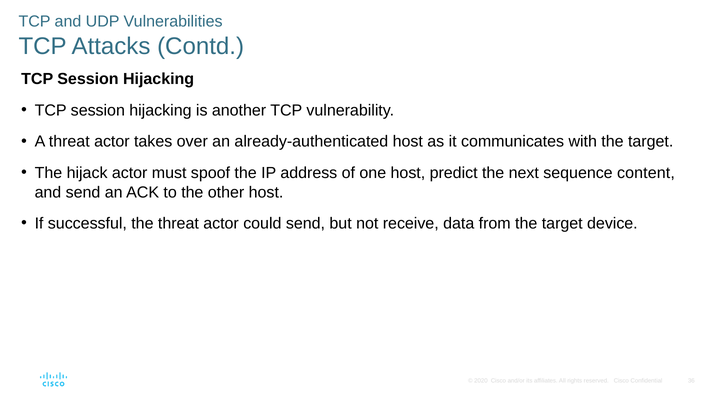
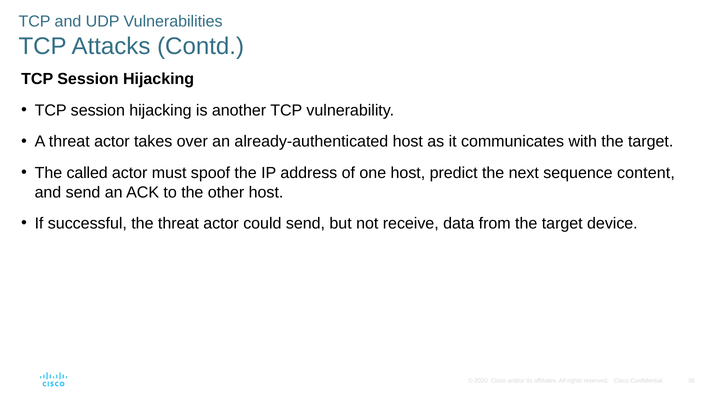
hijack: hijack -> called (87, 173)
